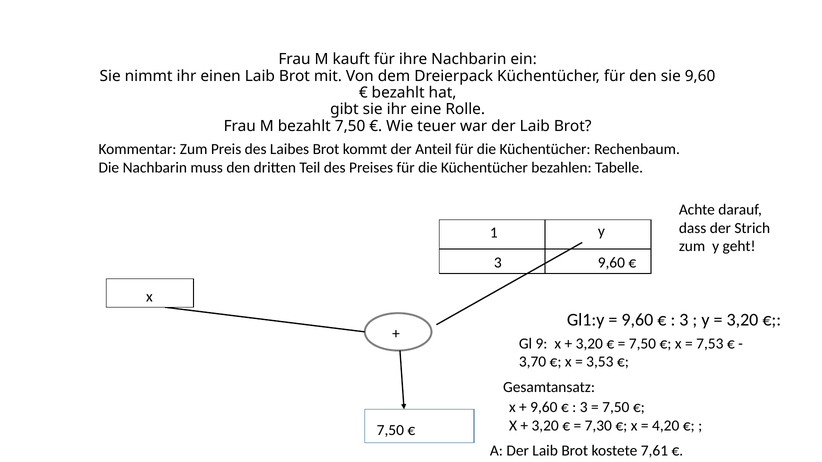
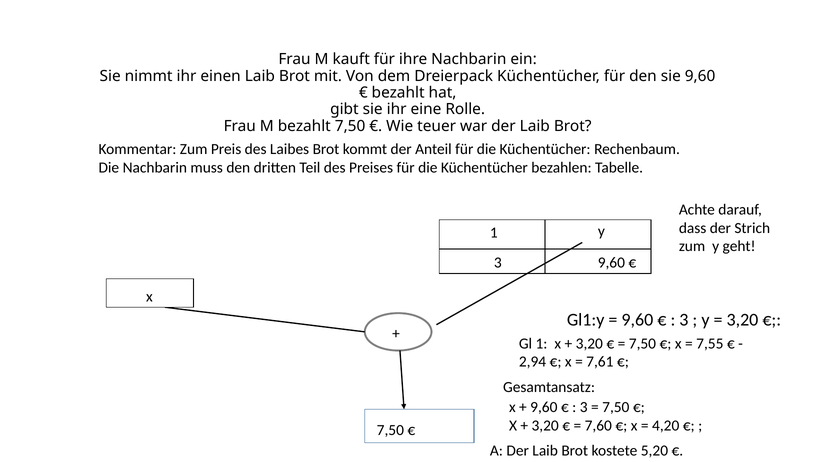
Gl 9: 9 -> 1 (542, 344)
7,53: 7,53 -> 7,55 (710, 344)
3,70: 3,70 -> 2,94 (533, 362)
3,53: 3,53 -> 7,61 (600, 362)
7,30: 7,30 -> 7,60 (598, 426)
7,61: 7,61 -> 5,20 (654, 451)
